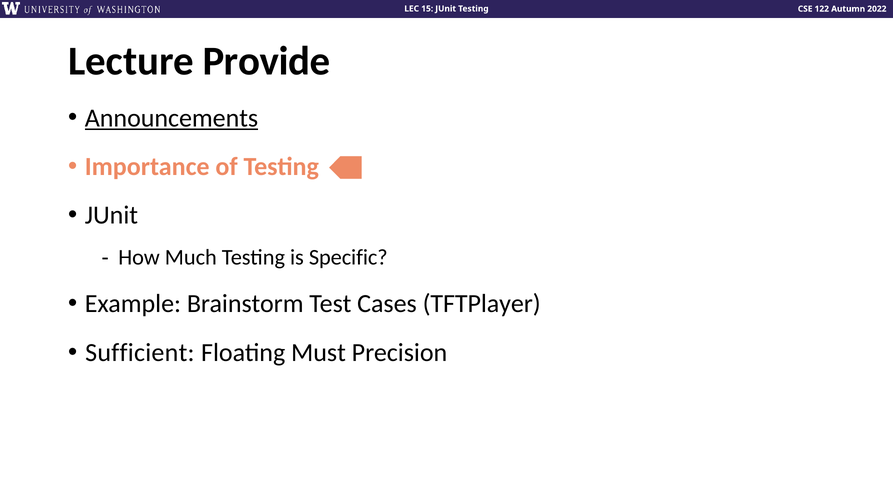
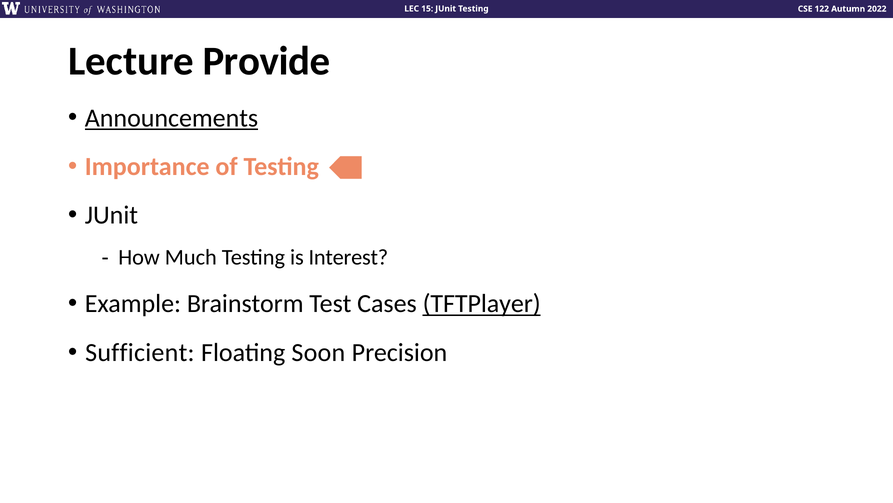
Specific: Specific -> Interest (348, 257)
TFTPlayer underline: none -> present (482, 303)
Must: Must -> Soon (318, 352)
